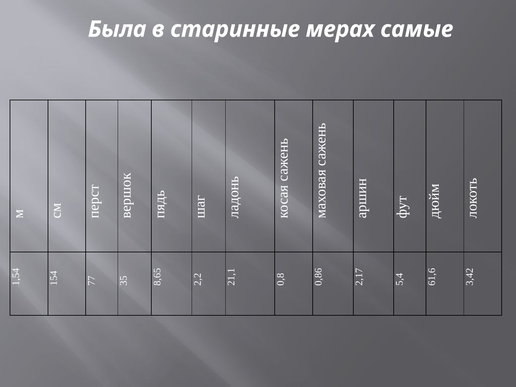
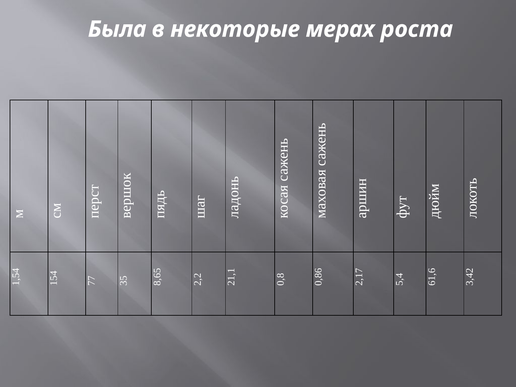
старинные: старинные -> некоторые (235, 29)
самые: самые -> роста (417, 29)
